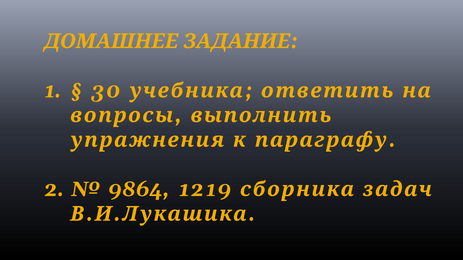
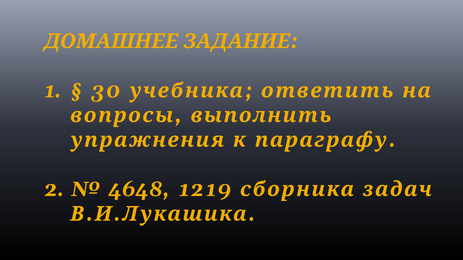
9864: 9864 -> 4648 (139, 190)
